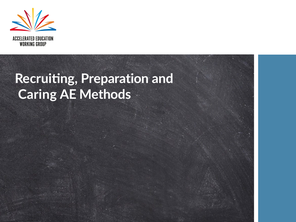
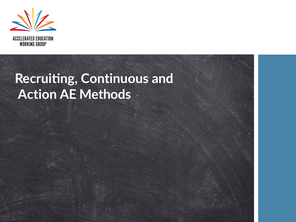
Preparation: Preparation -> Continuous (115, 79)
Caring: Caring -> Action (37, 95)
